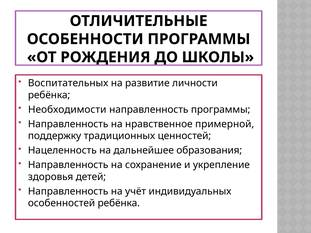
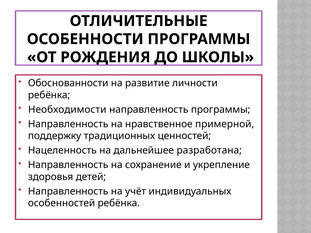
Воспитательных: Воспитательных -> Обоснованности (68, 83)
образования: образования -> разработана (209, 151)
